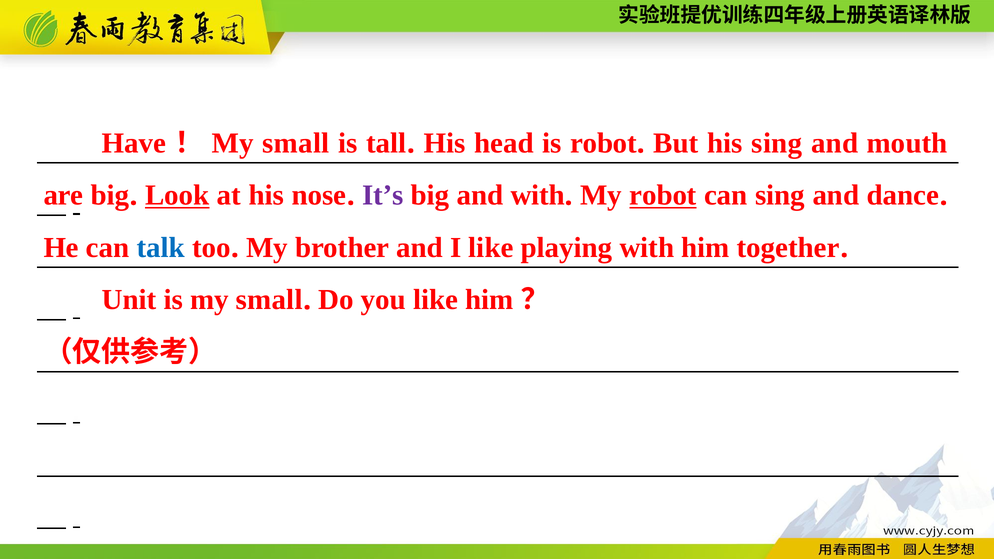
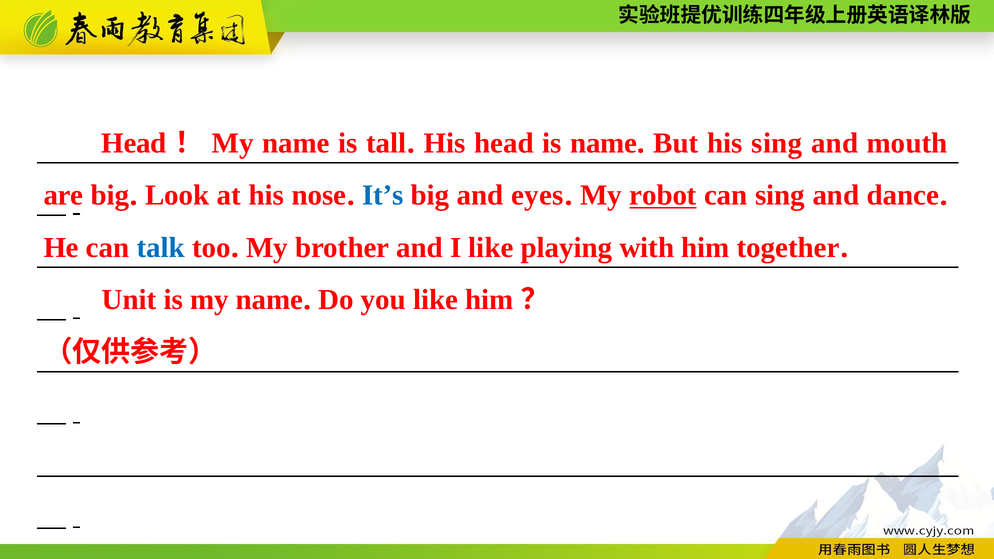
Have: Have -> Head (134, 143)
small: small -> name (296, 143)
is robot: robot -> name (604, 143)
Look underline: present -> none (177, 195)
It’s colour: purple -> blue (383, 195)
and with: with -> eyes (537, 195)
is my small: small -> name (269, 300)
